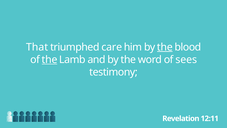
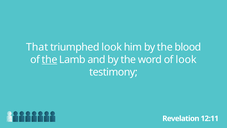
triumphed care: care -> look (112, 47)
the underline: present -> none (165, 47)
of sees: sees -> look (186, 59)
